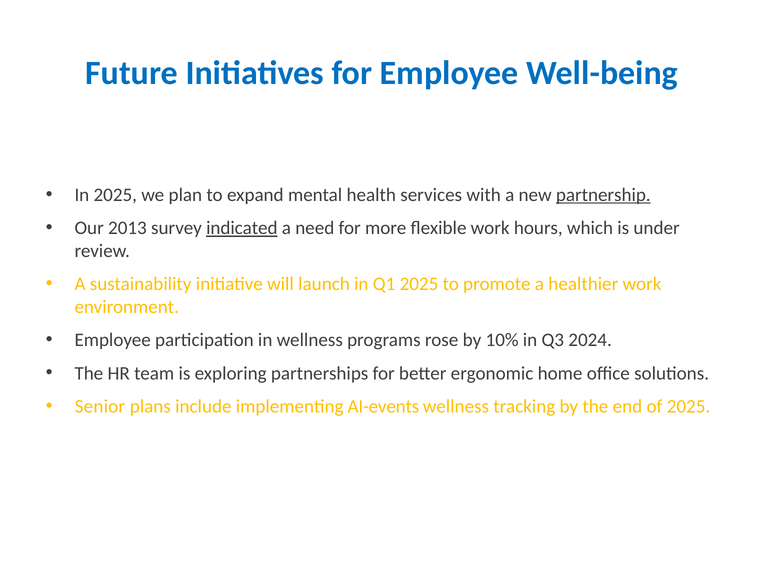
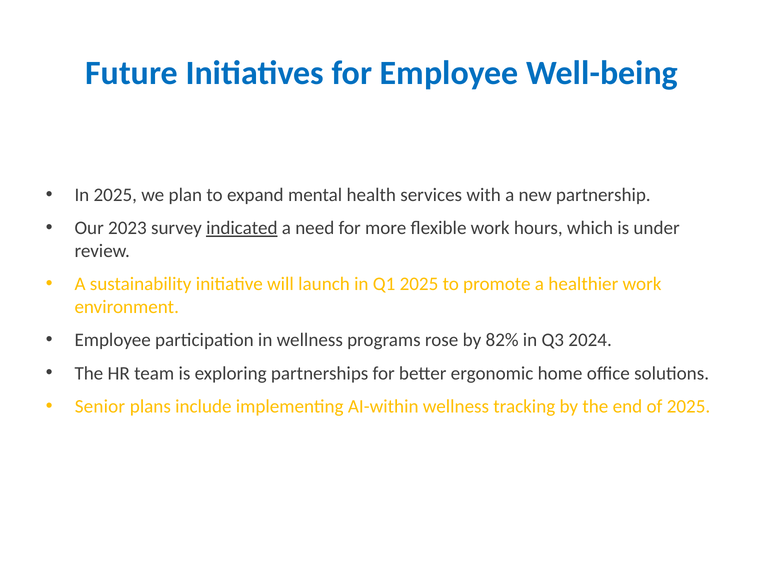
partnership underline: present -> none (603, 195)
2013: 2013 -> 2023 (127, 228)
10%: 10% -> 82% (502, 340)
AI-events: AI-events -> AI-within (383, 406)
